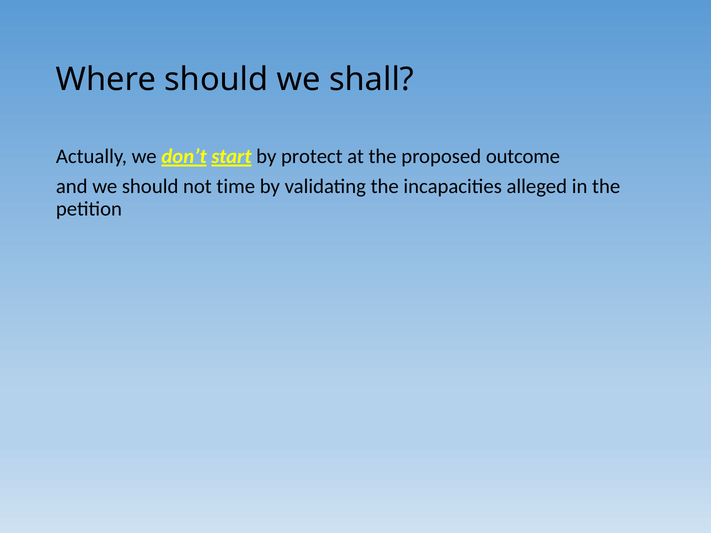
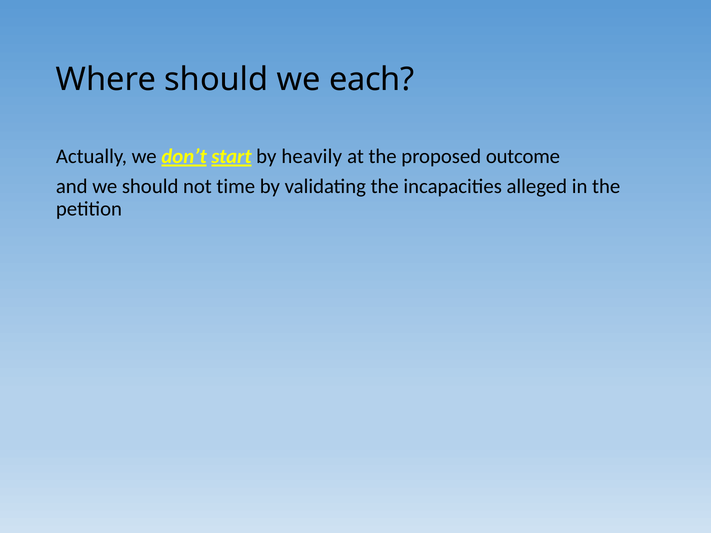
shall: shall -> each (372, 80)
protect: protect -> heavily (312, 157)
